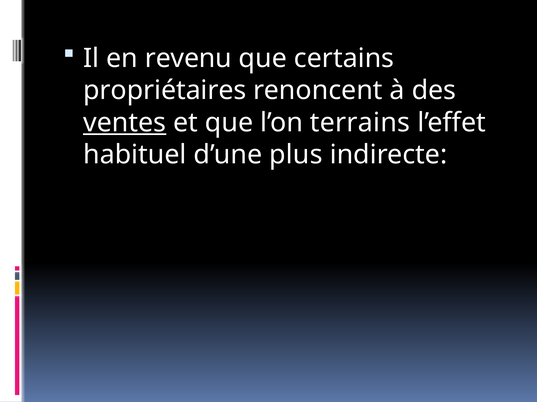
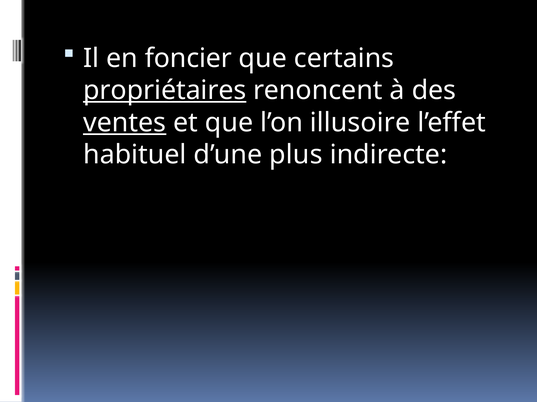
revenu: revenu -> foncier (188, 58)
propriétaires underline: none -> present (165, 91)
terrains: terrains -> illusoire (360, 123)
